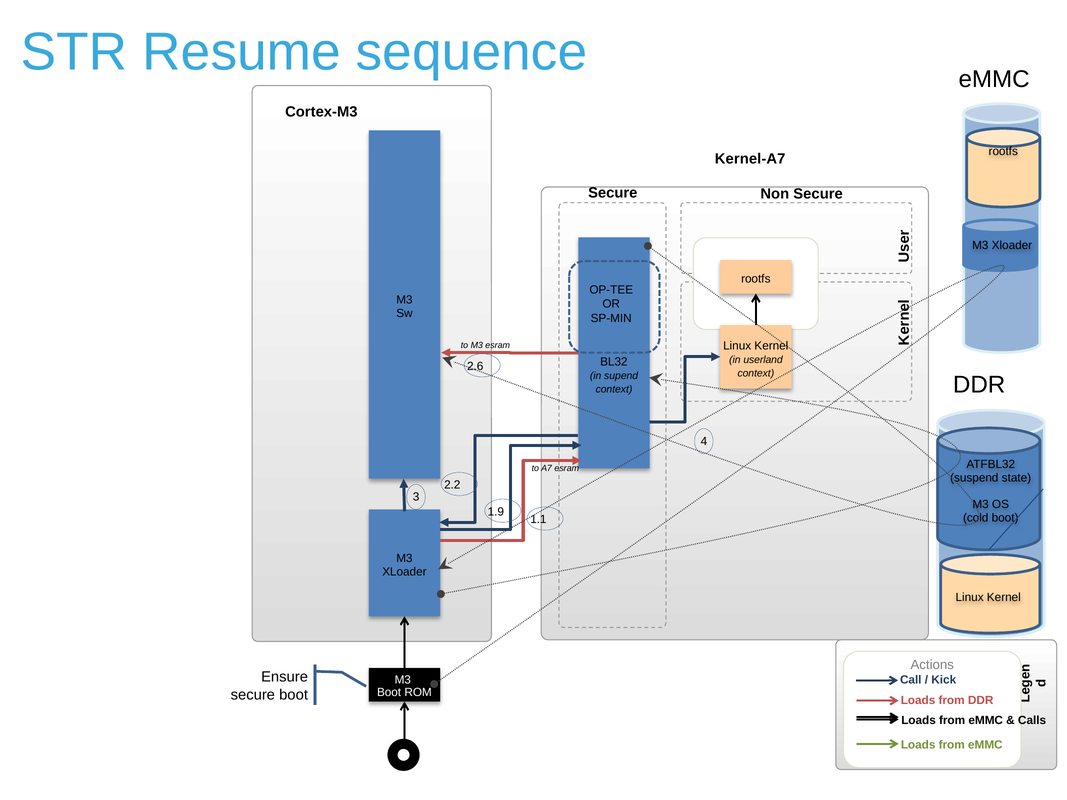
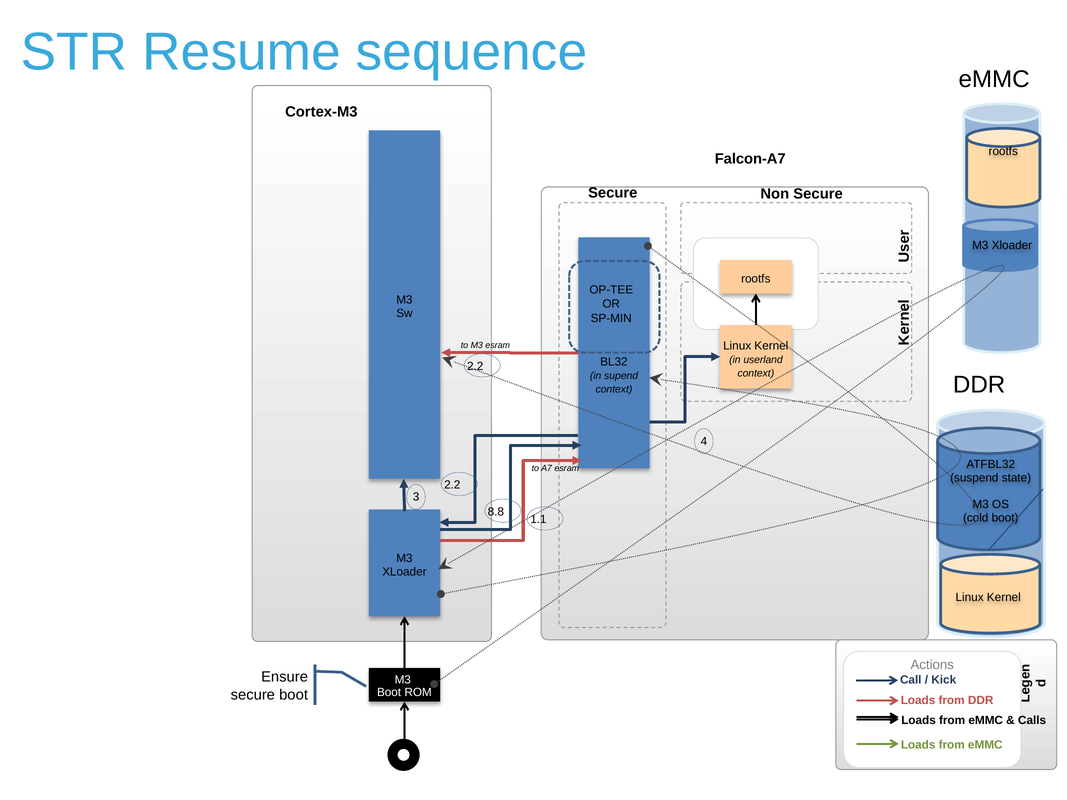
Kernel-A7: Kernel-A7 -> Falcon-A7 (750, 159)
2.6: 2.6 -> 2.2 (475, 366)
1.9: 1.9 -> 8.8 (496, 512)
